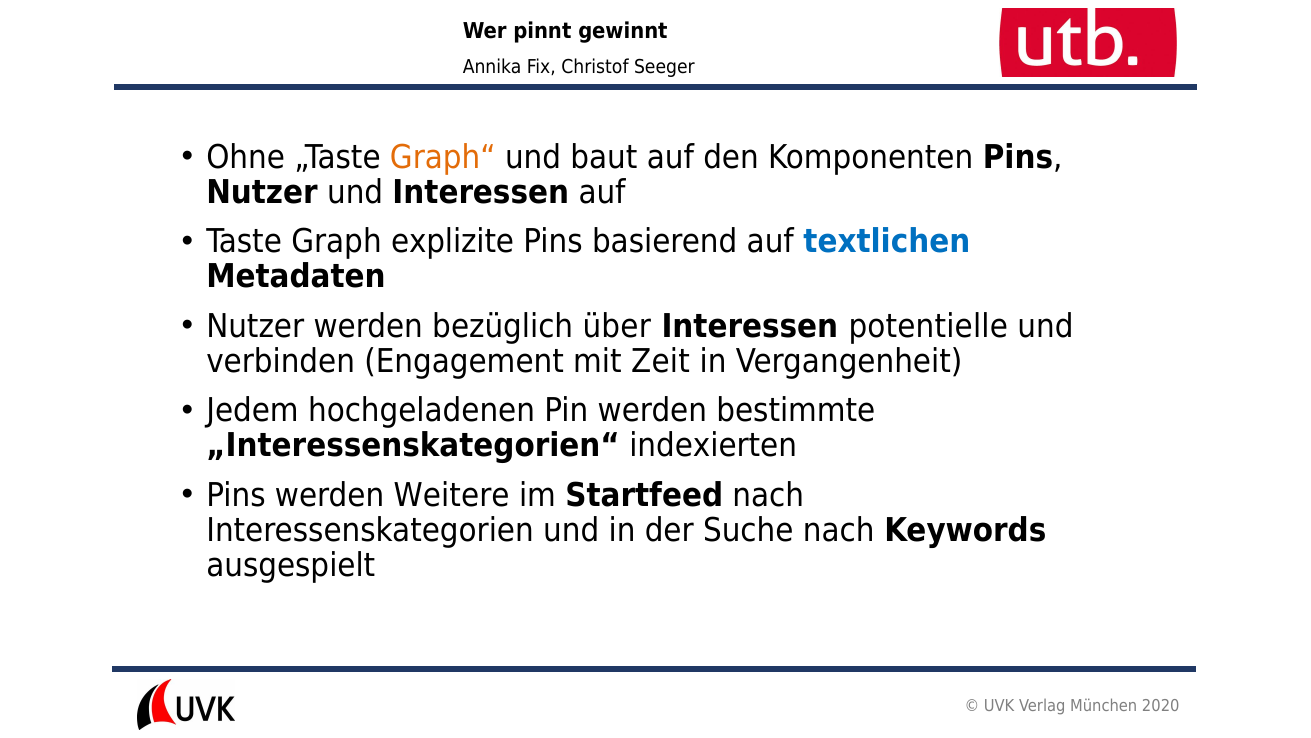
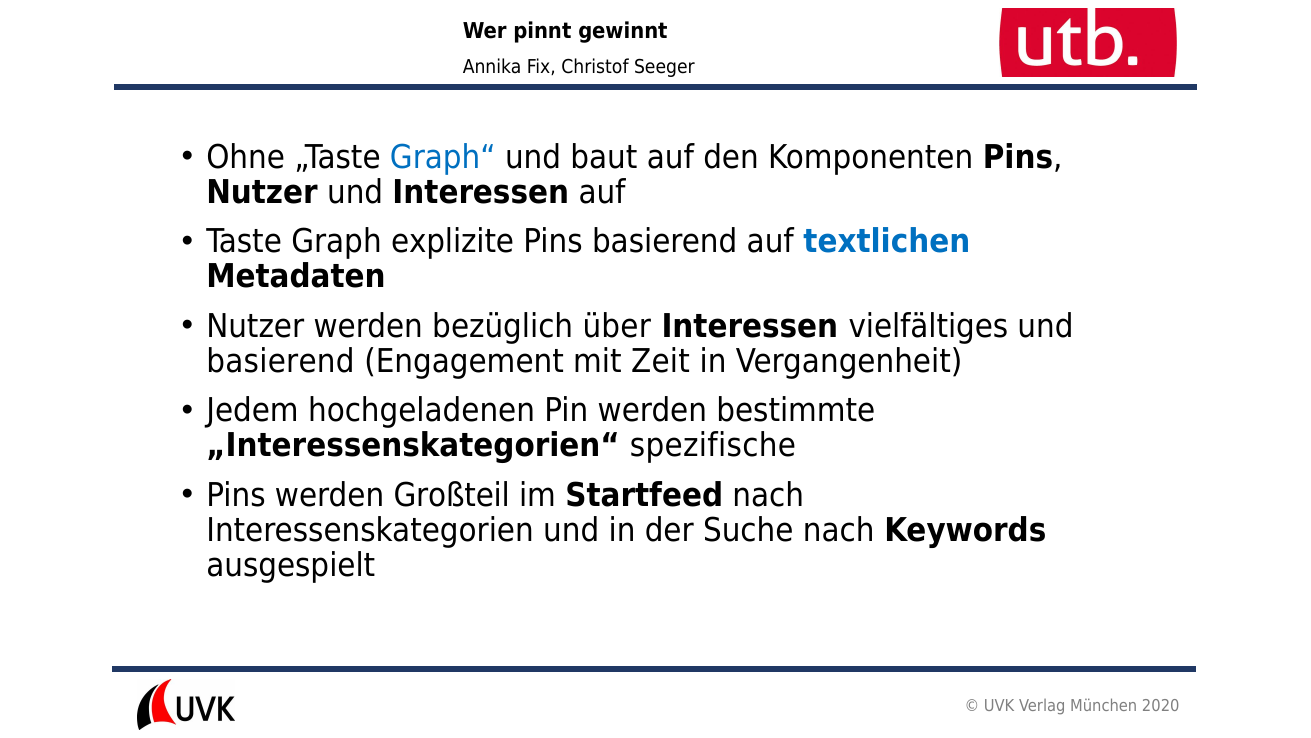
Graph“ colour: orange -> blue (443, 157)
potentielle: potentielle -> vielfältiges (928, 326)
verbinden: verbinden -> basierend (280, 361)
indexierten: indexierten -> spezifische (713, 446)
Weitere: Weitere -> Großteil (452, 495)
